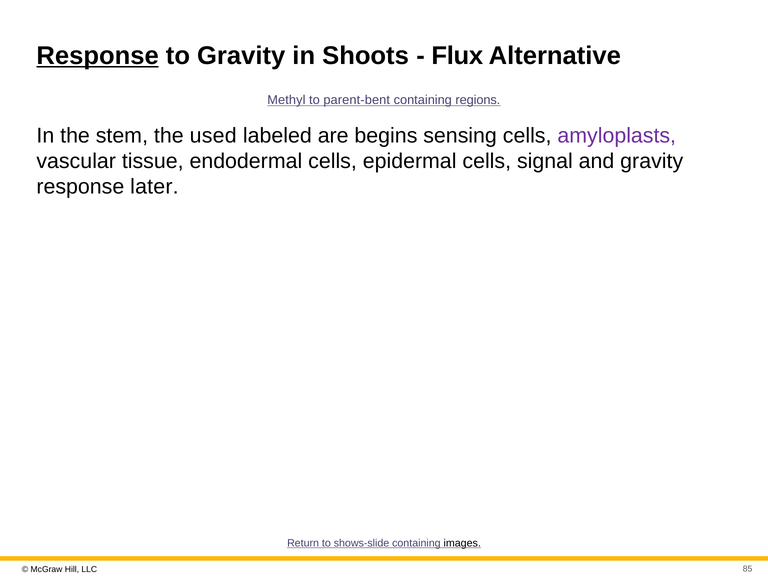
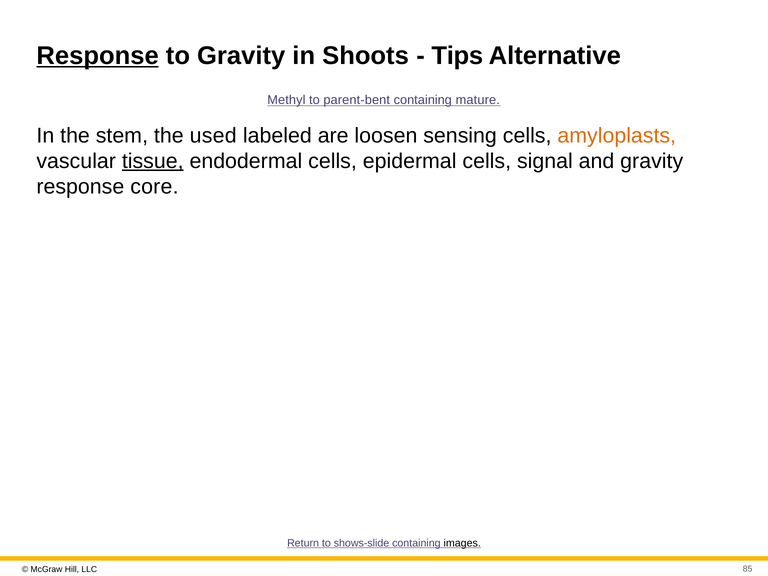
Flux: Flux -> Tips (457, 56)
regions: regions -> mature (478, 100)
begins: begins -> loosen (386, 135)
amyloplasts colour: purple -> orange (617, 135)
tissue underline: none -> present (153, 161)
later: later -> core (154, 187)
